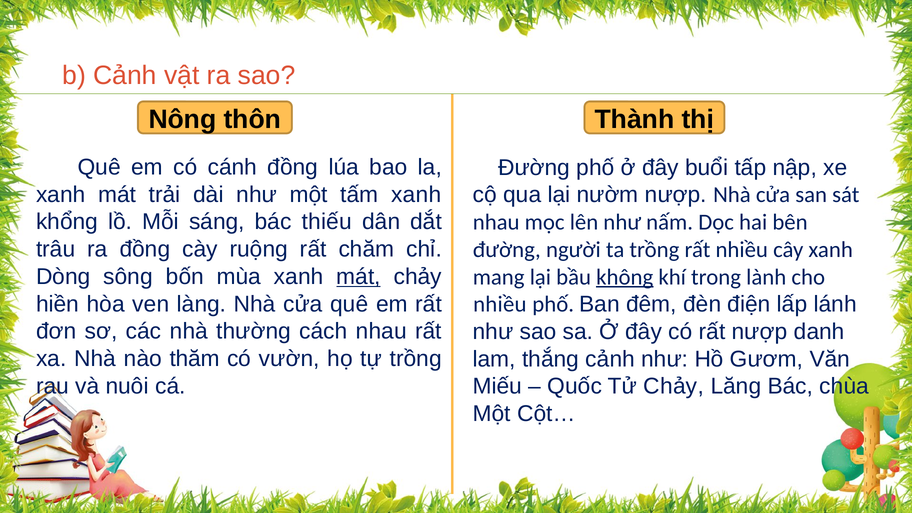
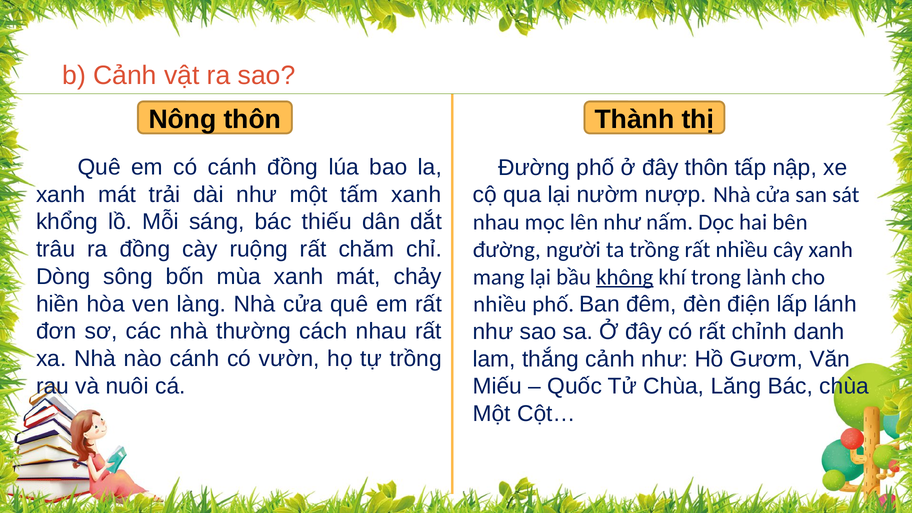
đây buổi: buổi -> thôn (707, 168)
mát underline: present -> none (359, 277)
rất nượp: nượp -> chỉnh (759, 332)
nào thăm: thăm -> cánh (194, 359)
Tử Chảy: Chảy -> Chùa (674, 387)
